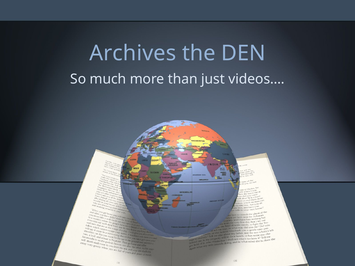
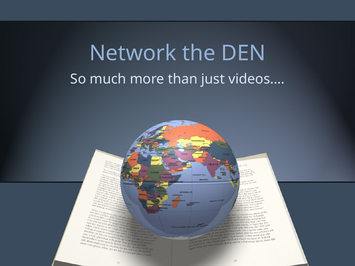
Archives: Archives -> Network (133, 53)
